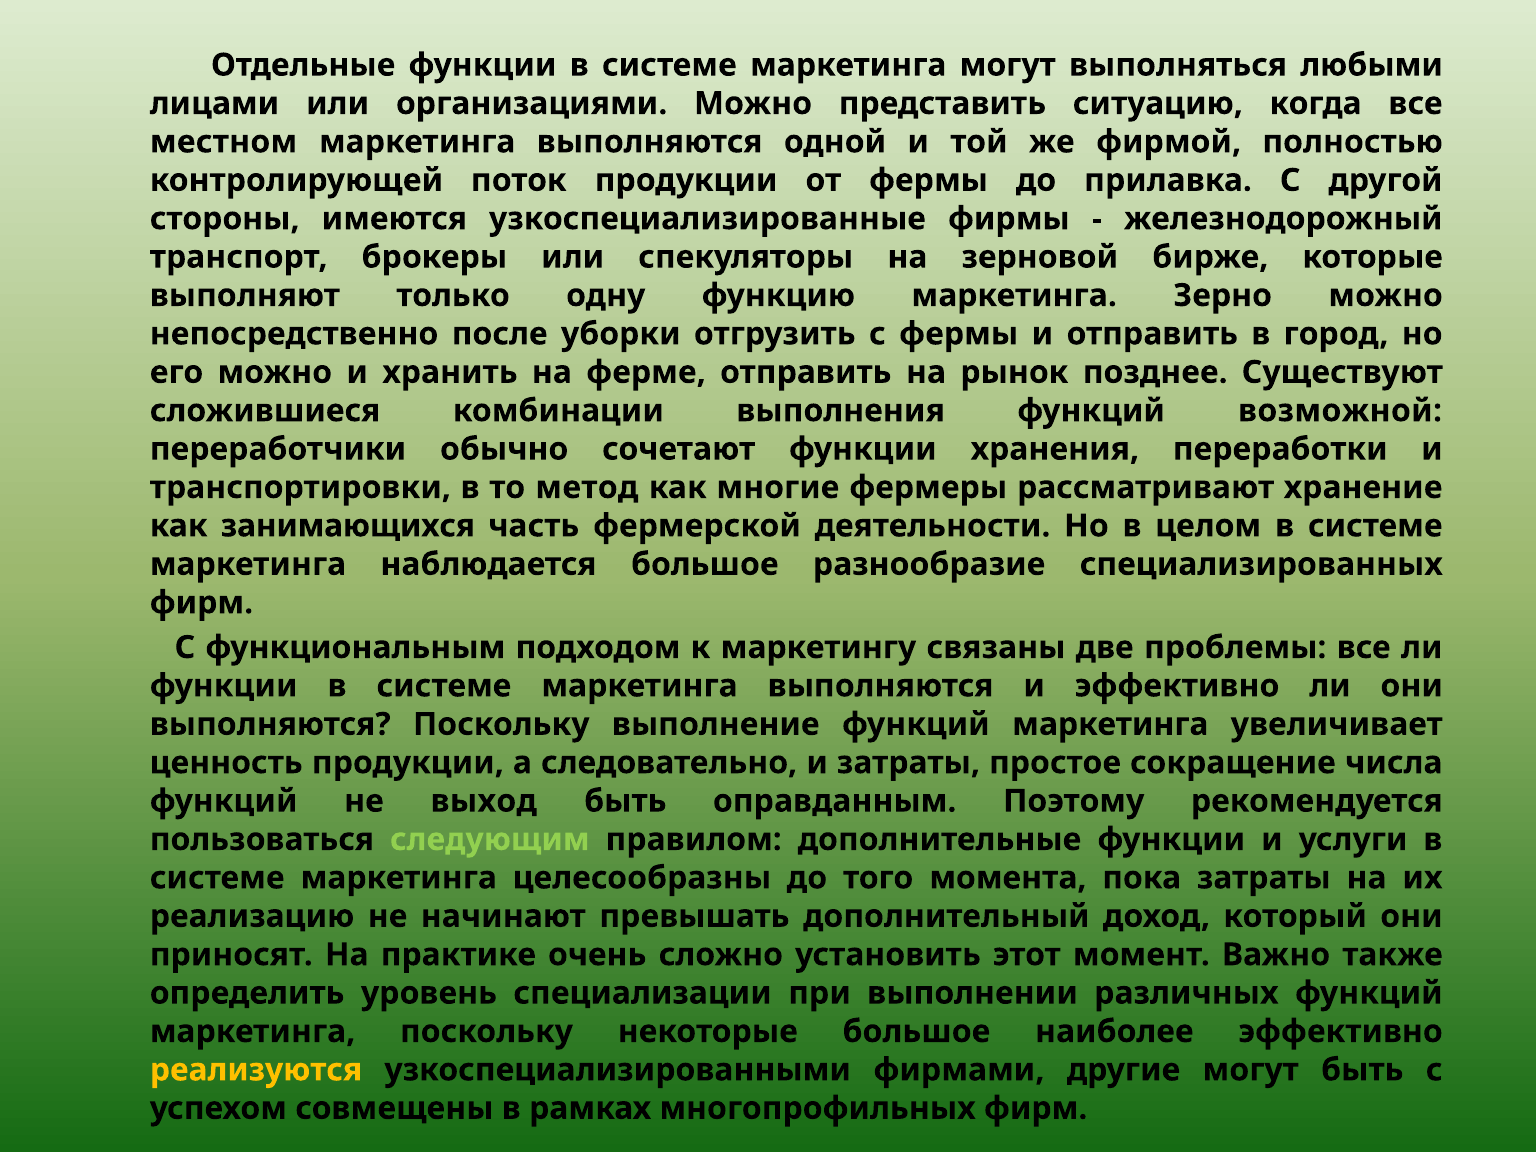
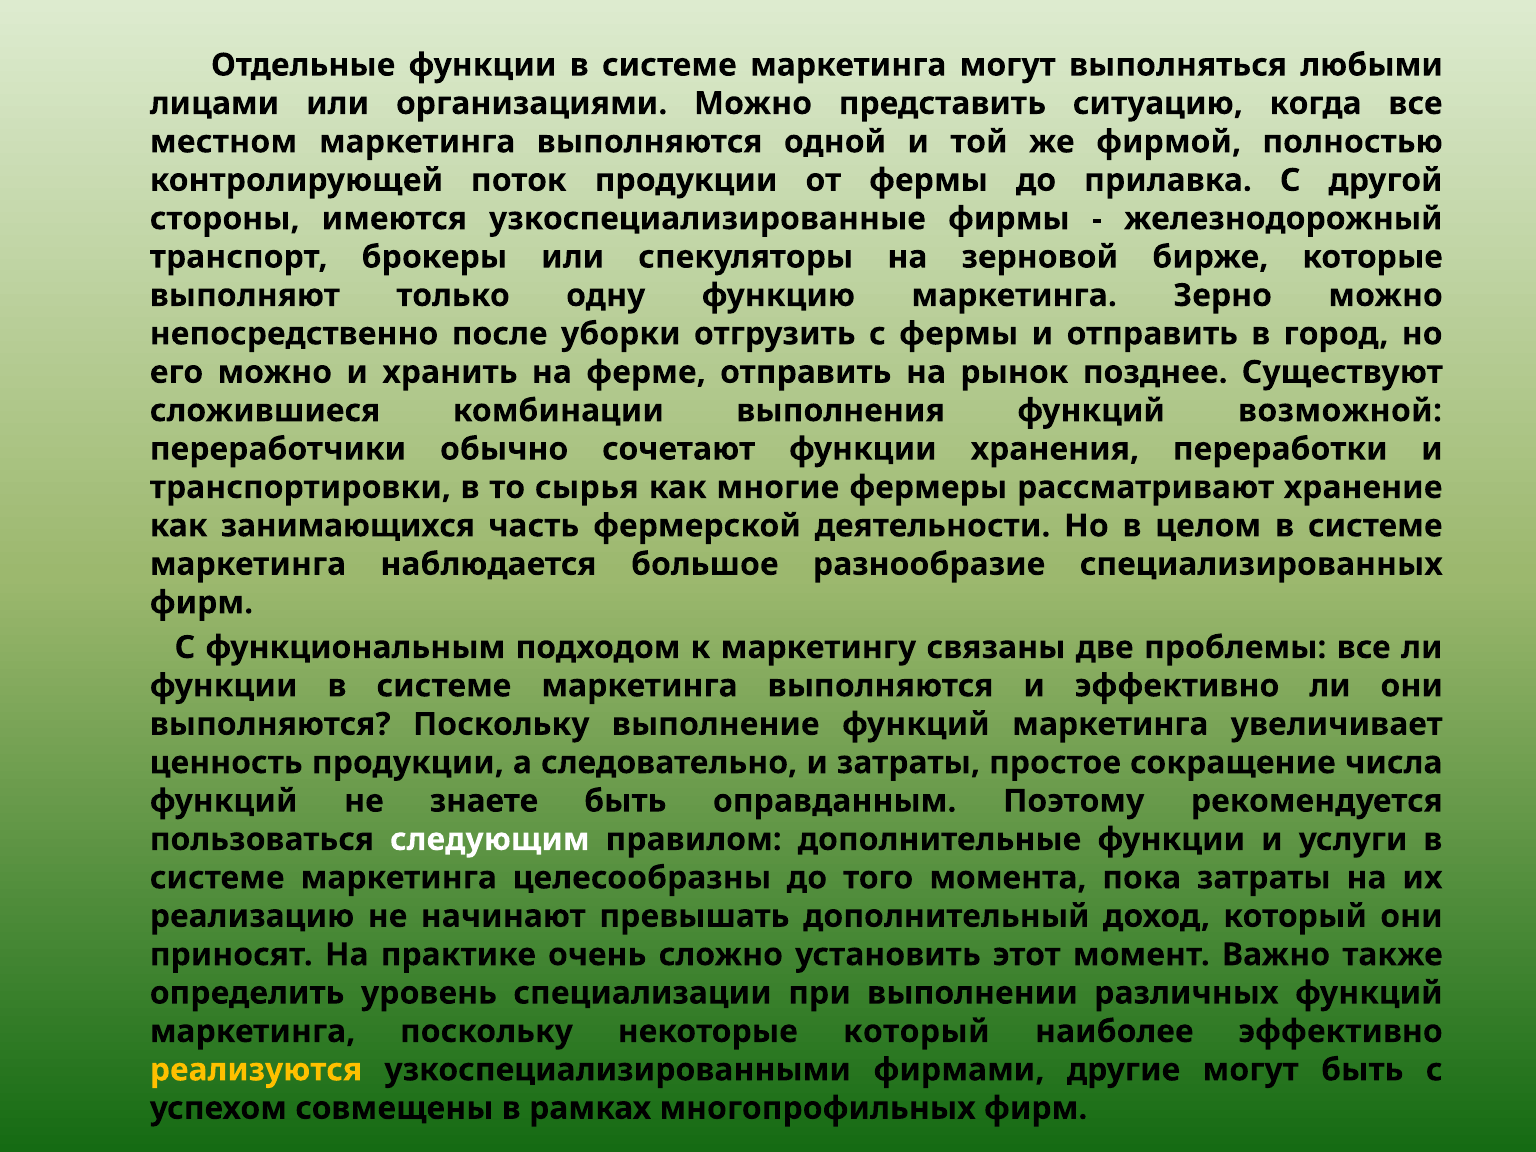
метод: метод -> сырья (587, 487)
выход: выход -> знаете (484, 801)
следующим colour: light green -> white (490, 840)
некоторые большое: большое -> который (916, 1032)
